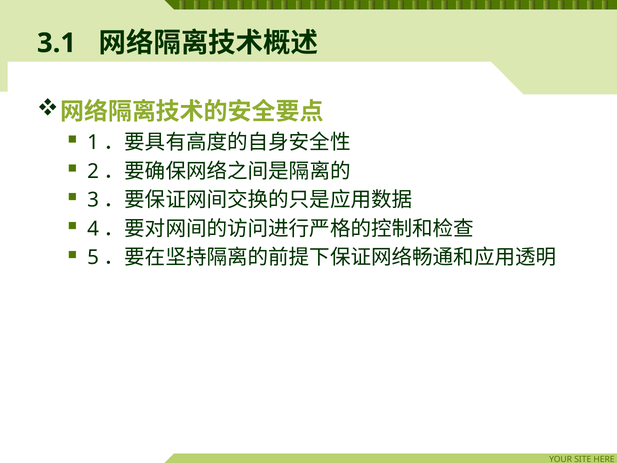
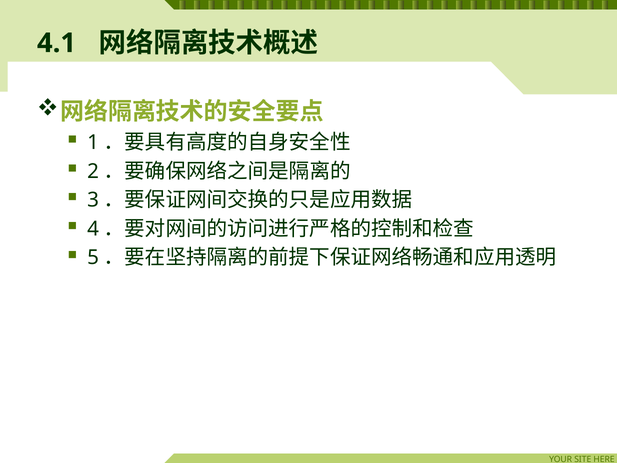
3.1: 3.1 -> 4.1 (57, 43)
